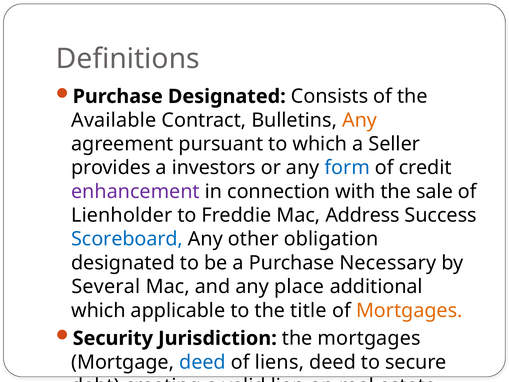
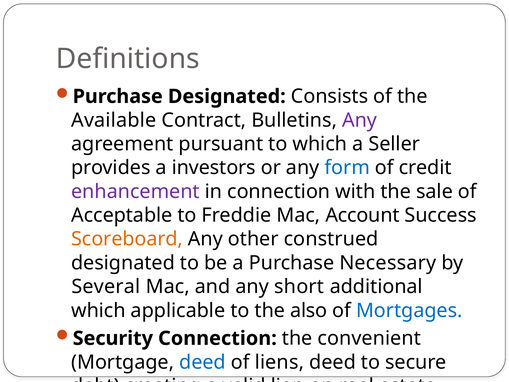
Any colour: orange -> purple (360, 120)
Lienholder: Lienholder -> Acceptable (122, 215)
Address: Address -> Account (362, 215)
Scoreboard colour: blue -> orange (127, 239)
obligation: obligation -> construed (331, 239)
place: place -> short (299, 287)
title: title -> also (309, 310)
Mortgages colour: orange -> blue (409, 310)
Security Jurisdiction: Jurisdiction -> Connection (217, 338)
the mortgages: mortgages -> convenient (369, 338)
